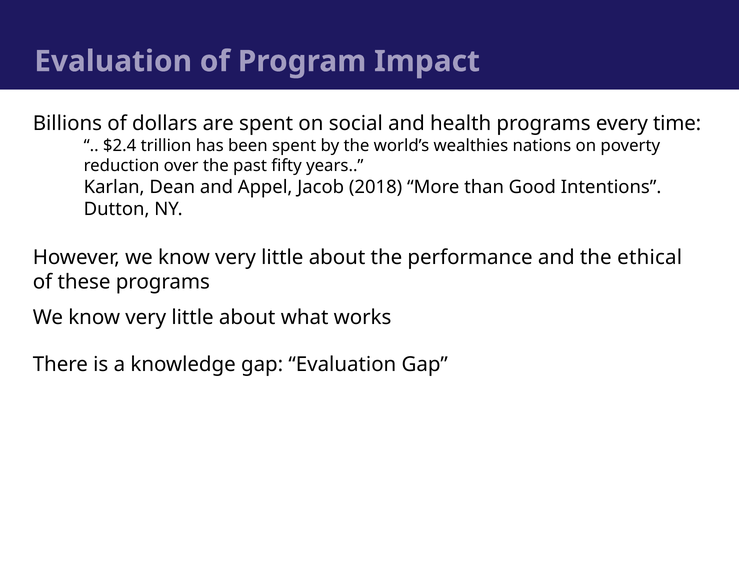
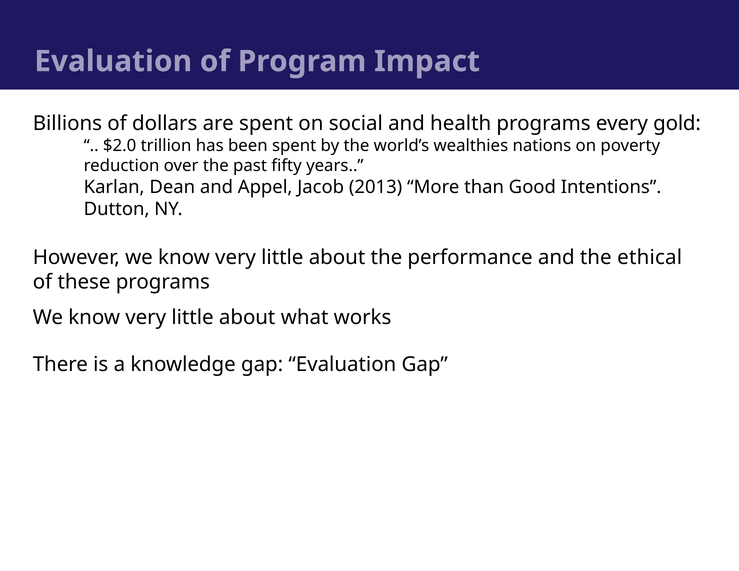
time: time -> gold (677, 123)
$2.4: $2.4 -> $2.0 (120, 146)
2018: 2018 -> 2013 (376, 187)
